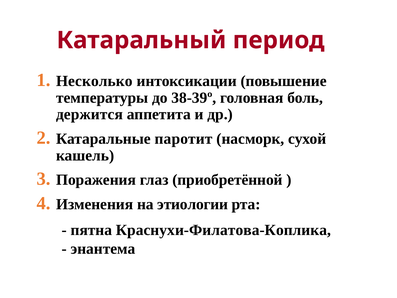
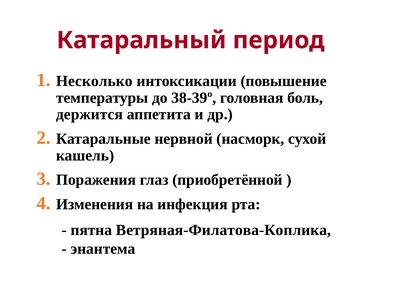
паротит: паротит -> нервной (184, 139)
этиологии: этиологии -> инфекция (193, 204)
Краснухи-Филатова-Коплика: Краснухи-Филатова-Коплика -> Ветряная-Филатова-Коплика (223, 230)
